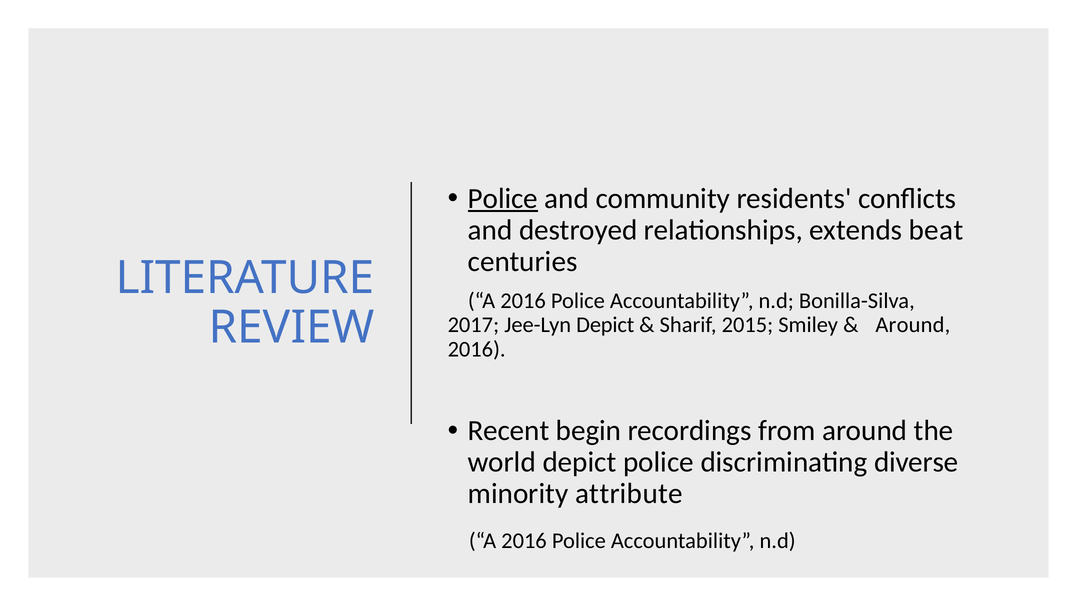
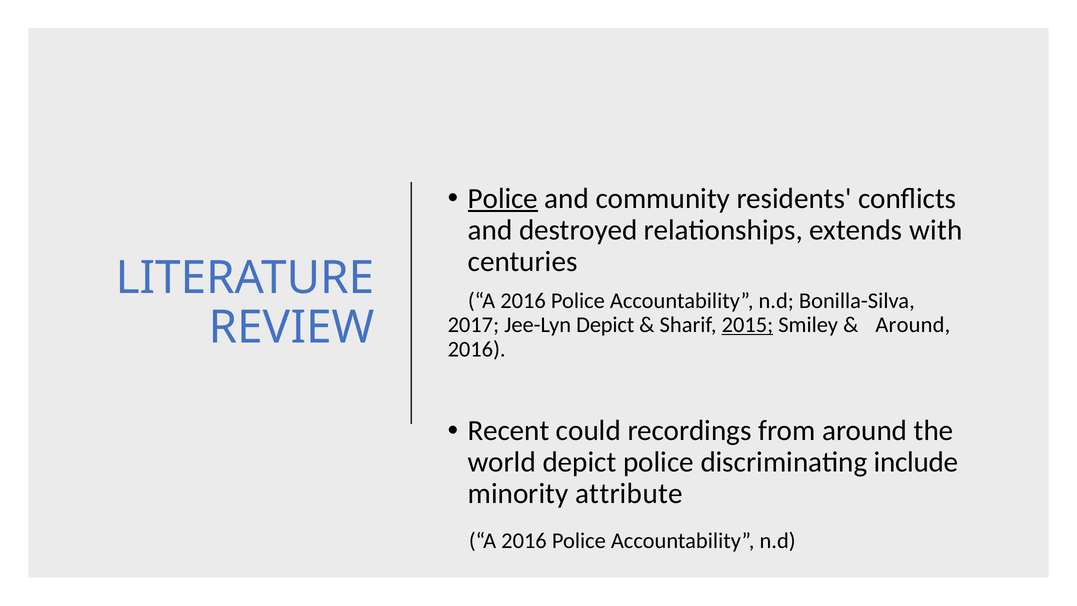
beat: beat -> with (936, 230)
2015 underline: none -> present (747, 325)
begin: begin -> could (588, 431)
diverse: diverse -> include (916, 462)
